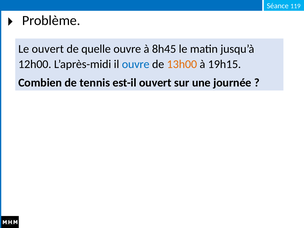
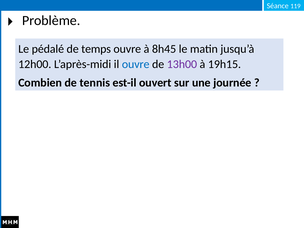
Le ouvert: ouvert -> pédalé (48, 49)
quelle: quelle -> temps (96, 49)
13h00 colour: orange -> purple (182, 64)
